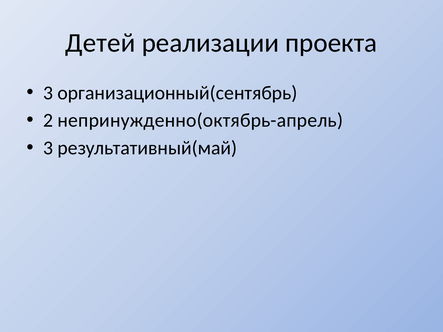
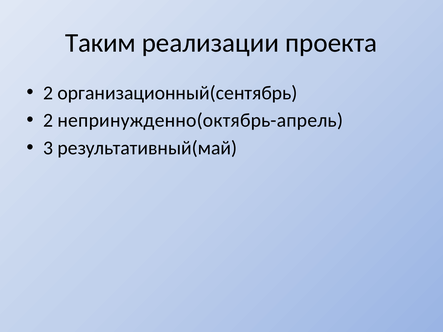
Детей: Детей -> Таким (101, 43)
3: 3 -> 2 (48, 93)
